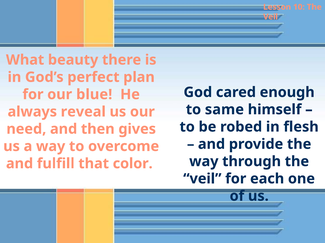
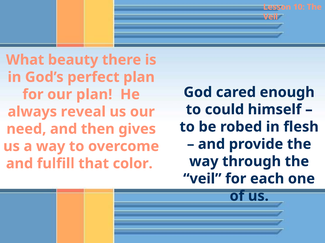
our blue: blue -> plan (94, 95)
same: same -> could (224, 110)
